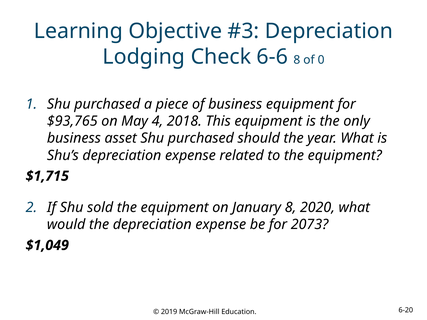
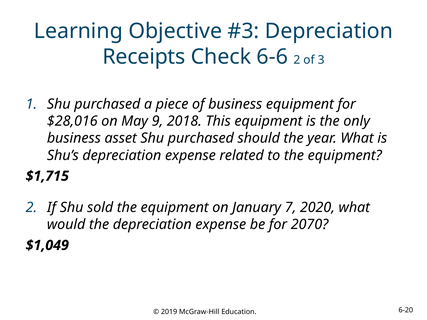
Lodging: Lodging -> Receipts (144, 57)
6-6 8: 8 -> 2 (297, 60)
0: 0 -> 3 (321, 60)
$93,765: $93,765 -> $28,016 (72, 121)
4: 4 -> 9 (157, 121)
January 8: 8 -> 7 (291, 208)
2073: 2073 -> 2070 (310, 225)
